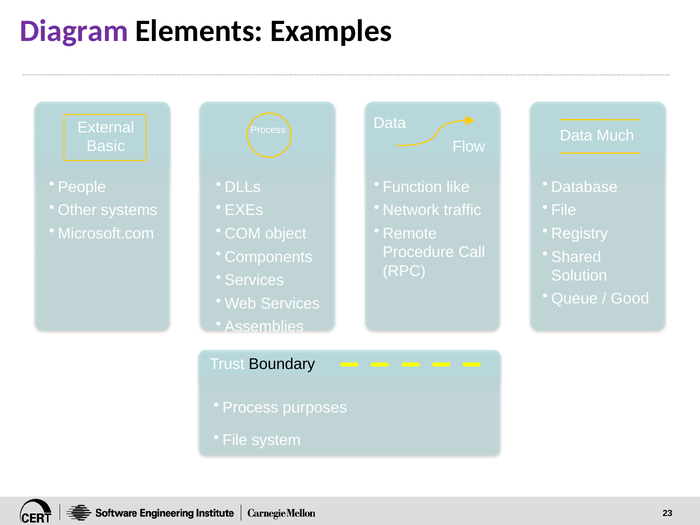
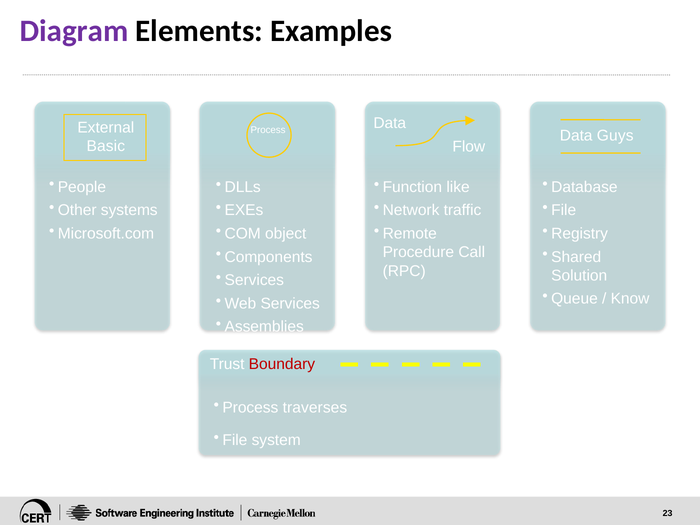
Much: Much -> Guys (615, 136)
Good: Good -> Know (630, 299)
Boundary colour: black -> red (282, 364)
purposes: purposes -> traverses (315, 407)
